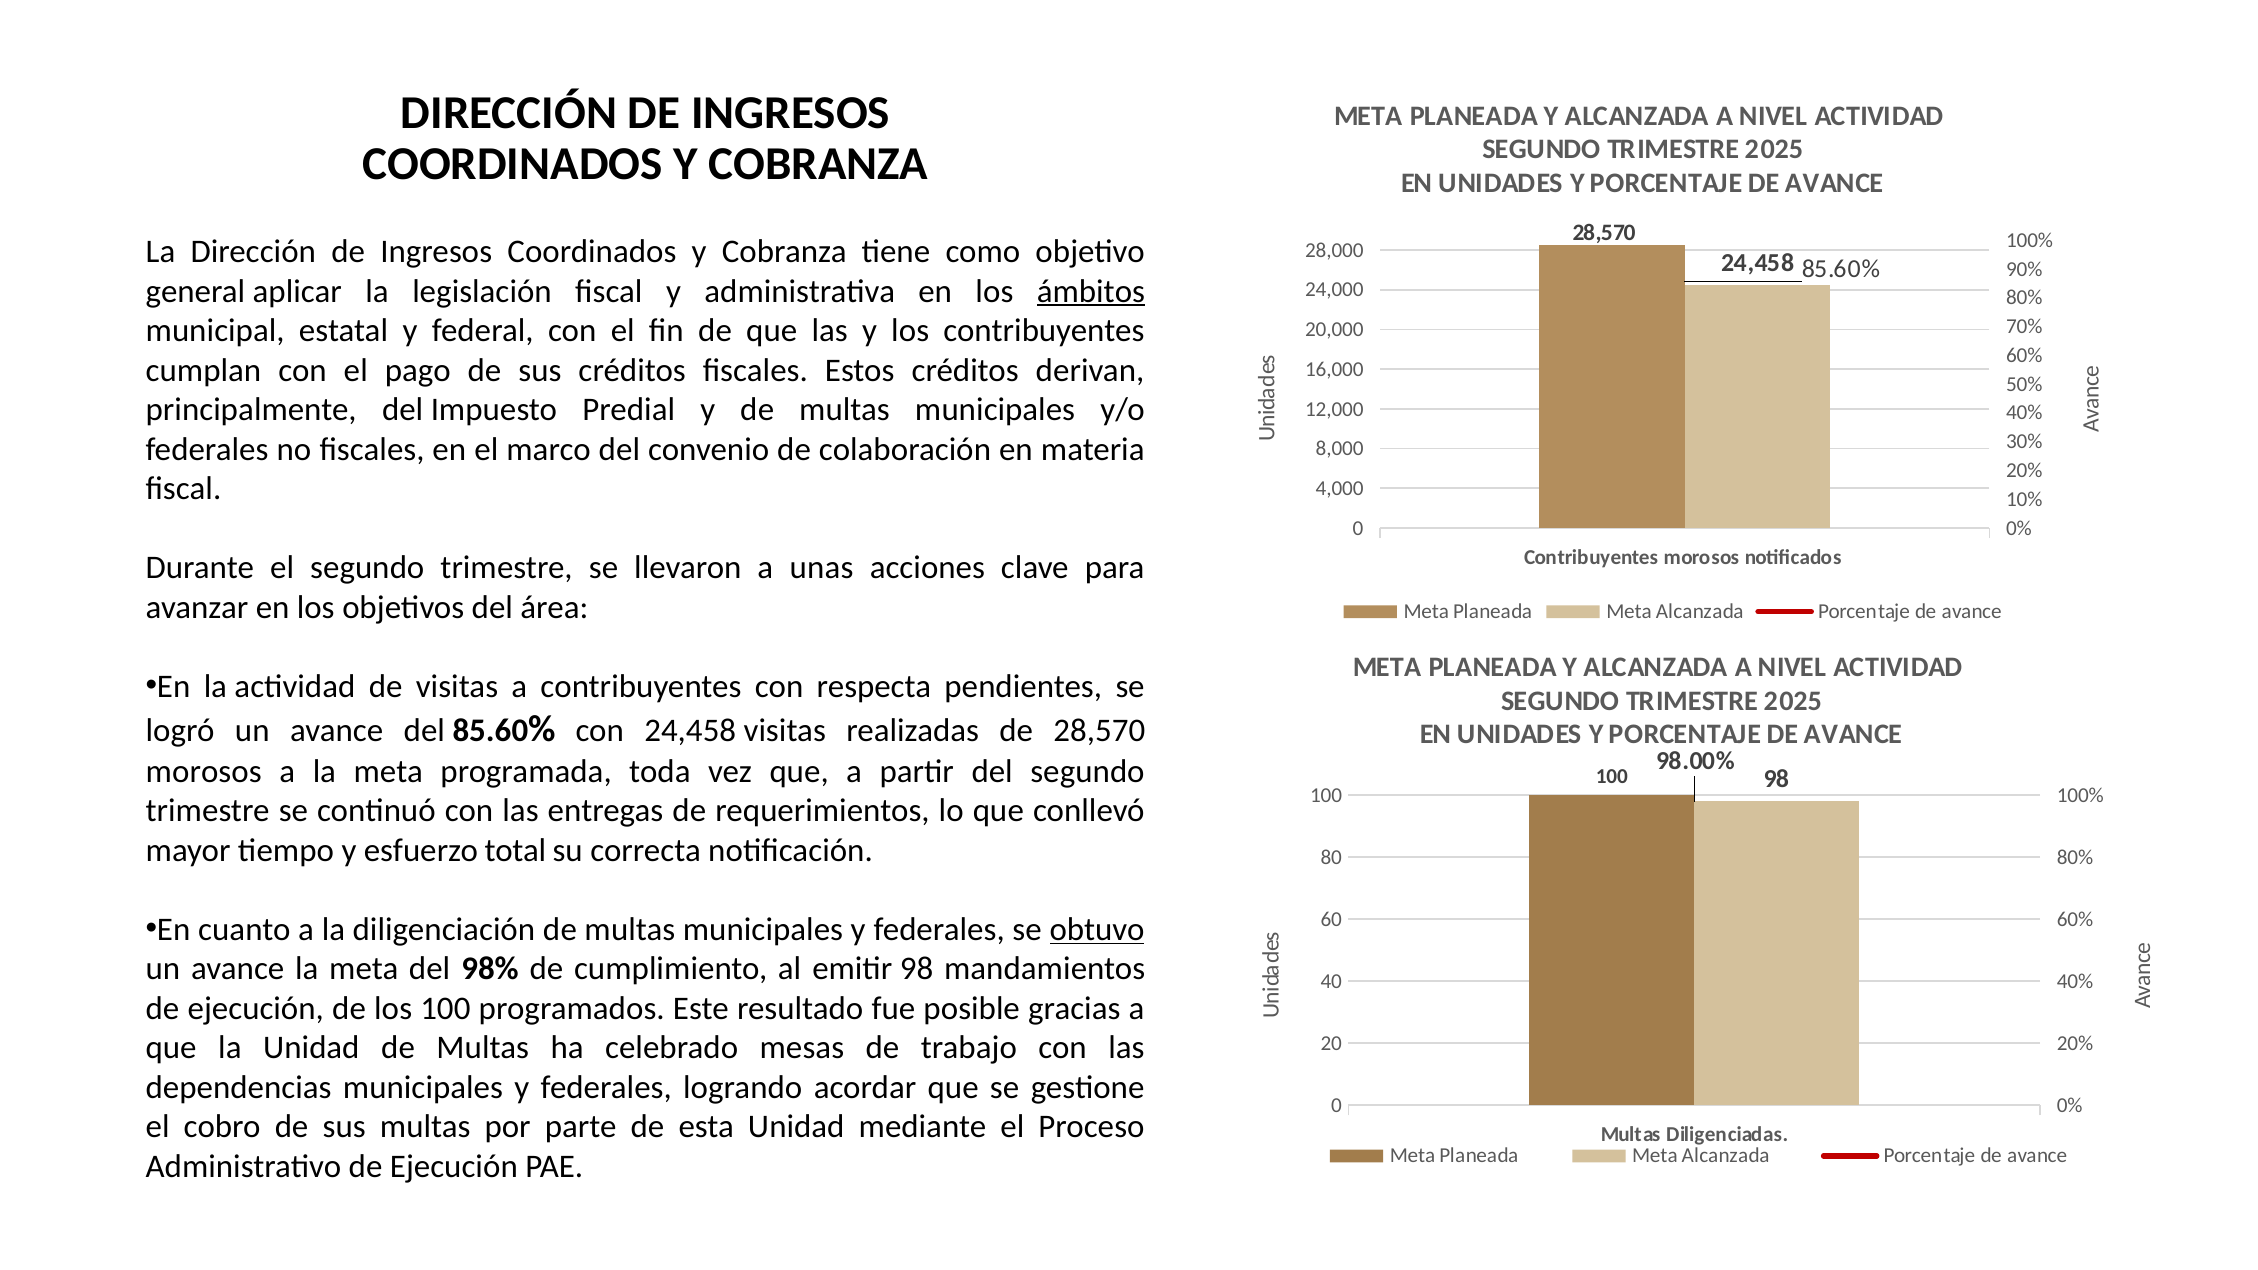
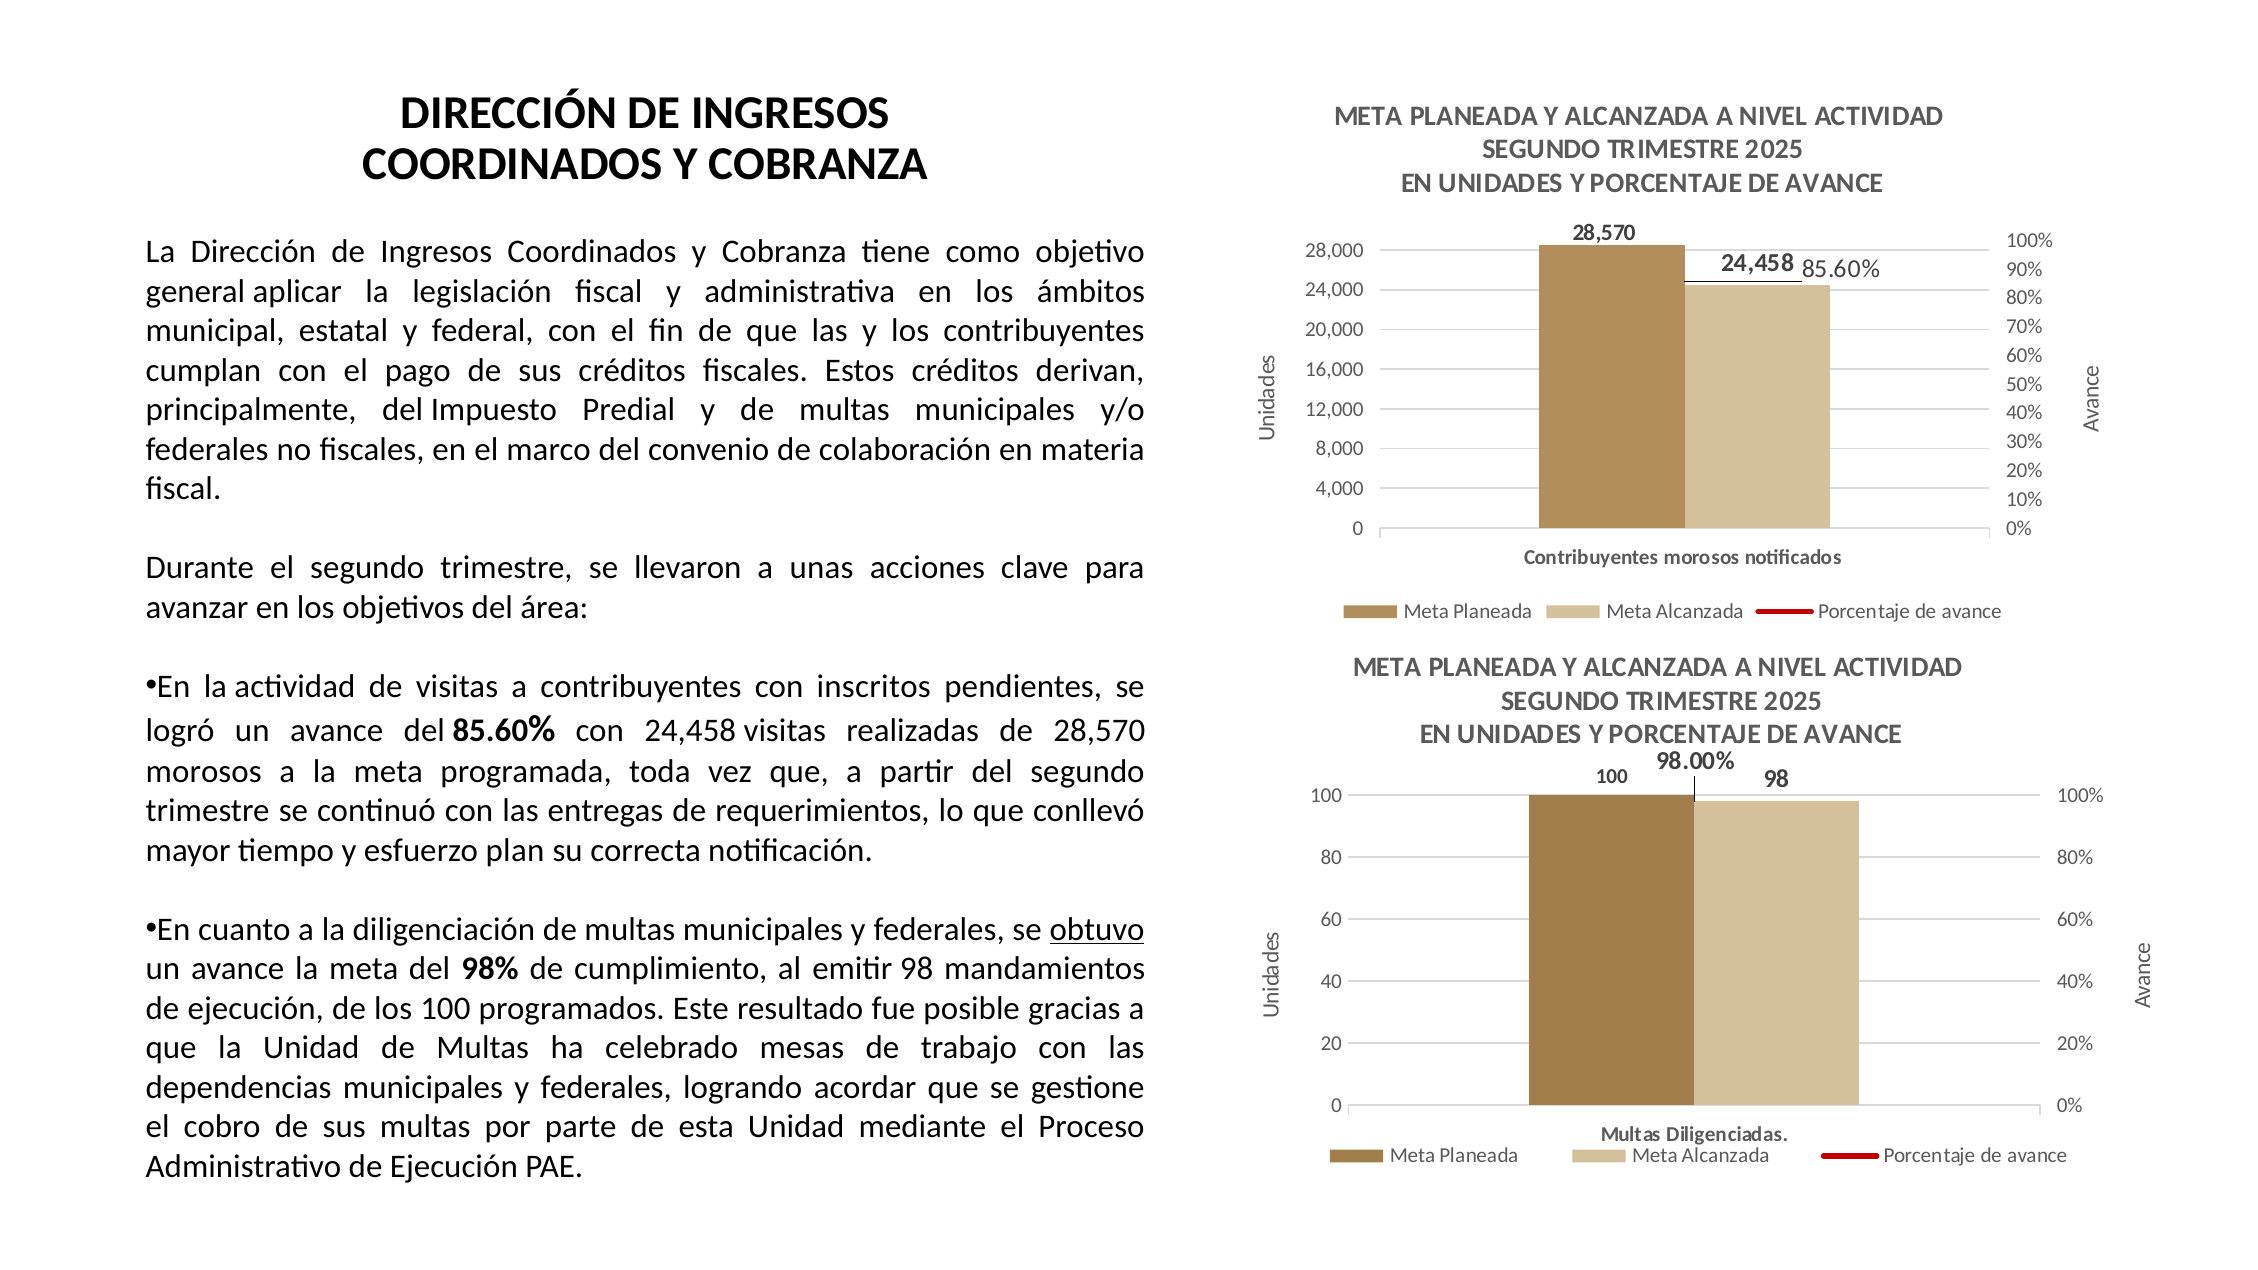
ámbitos underline: present -> none (1091, 291)
respecta: respecta -> inscritos (874, 687)
total: total -> plan (515, 850)
